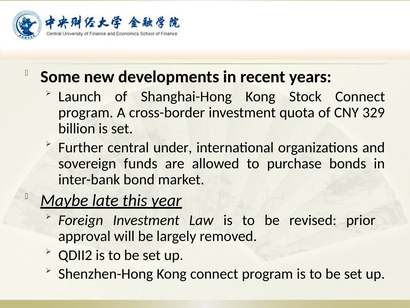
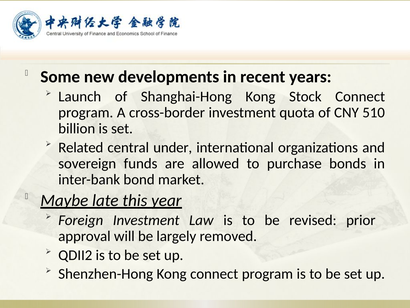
329: 329 -> 510 (374, 113)
Further: Further -> Related (81, 147)
